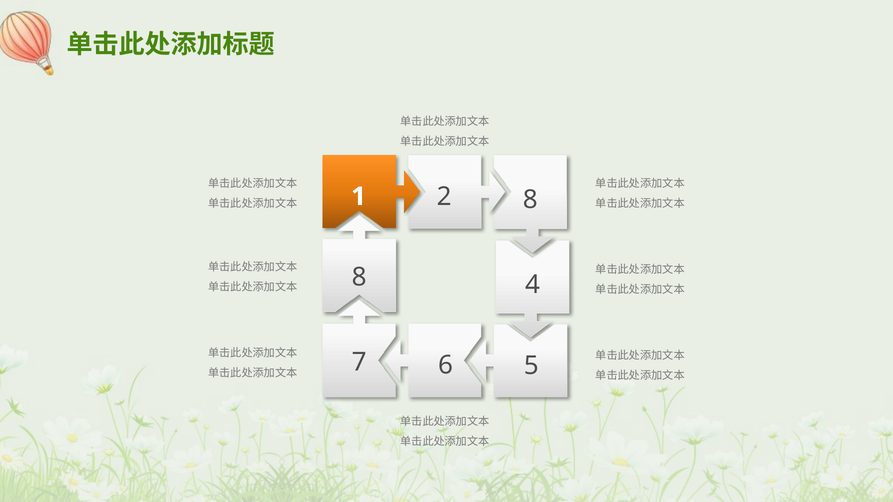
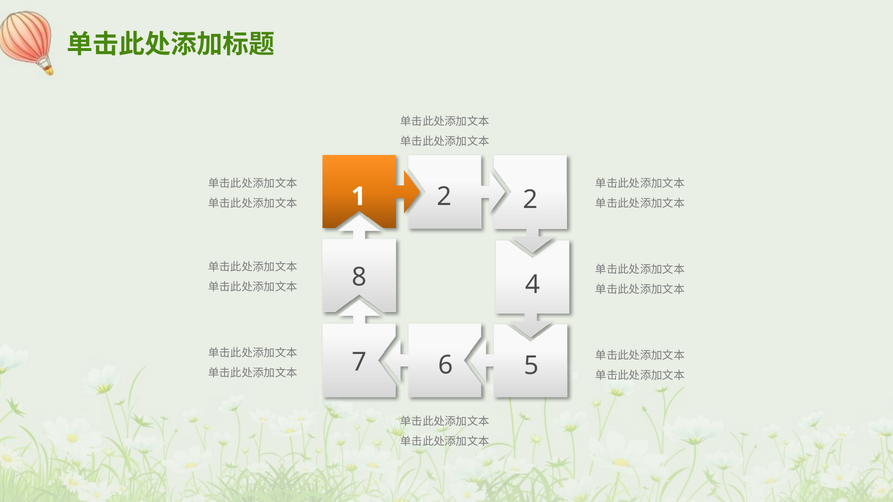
2 8: 8 -> 2 (530, 200)
